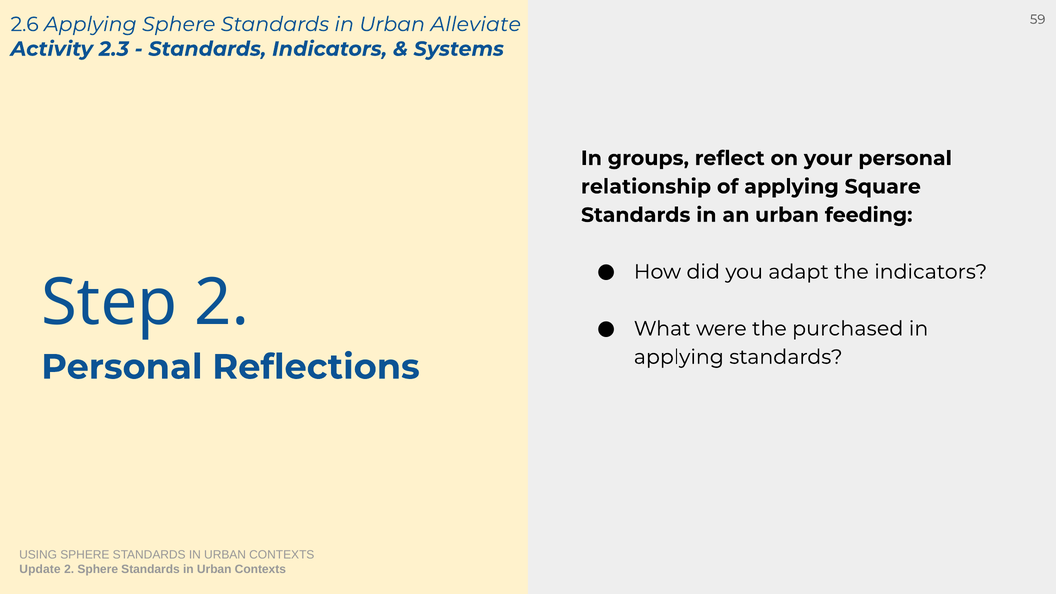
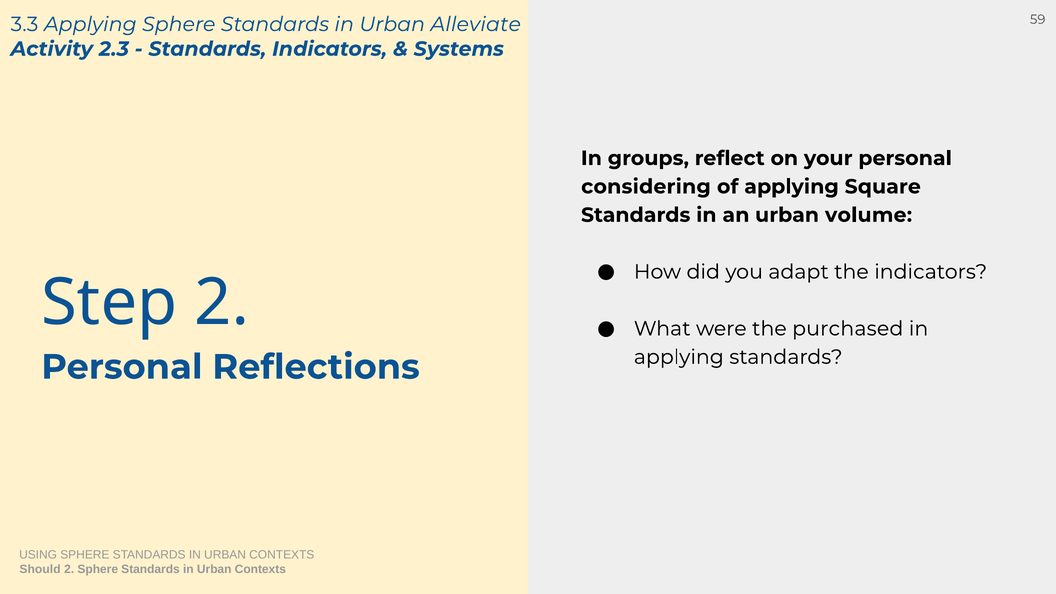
2.6: 2.6 -> 3.3 (24, 24)
relationship: relationship -> considering (646, 187)
feeding: feeding -> volume (869, 215)
Update: Update -> Should (40, 569)
